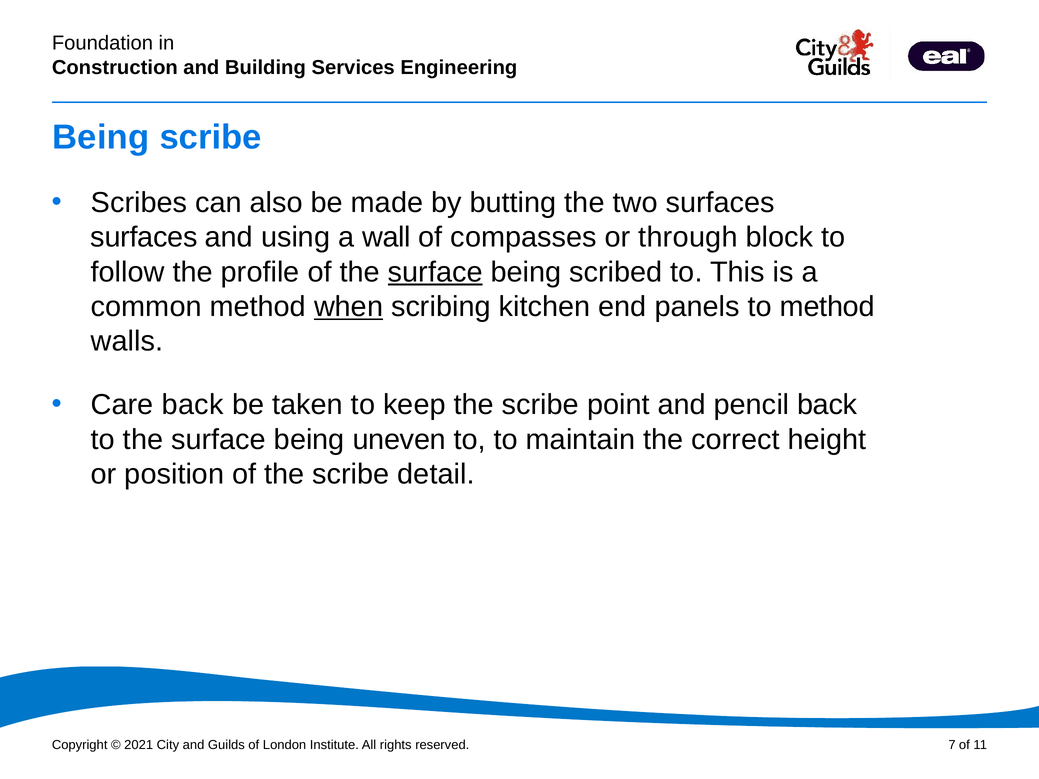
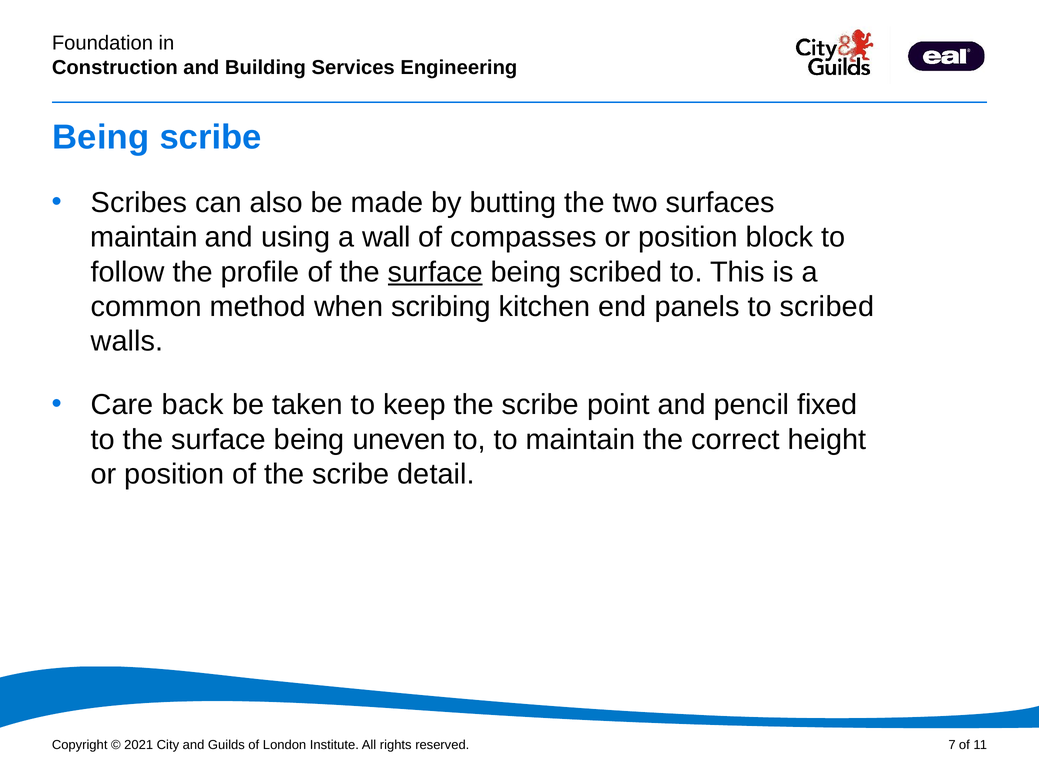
surfaces: surfaces -> maintain (144, 238)
compasses or through: through -> position (688, 238)
when underline: present -> none (349, 307)
to method: method -> scribed (827, 307)
pencil back: back -> fixed (827, 405)
